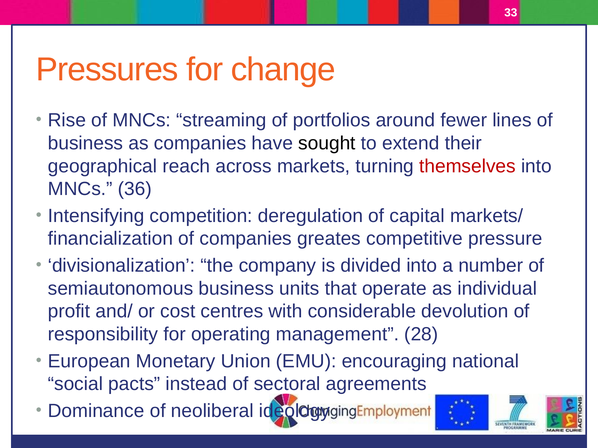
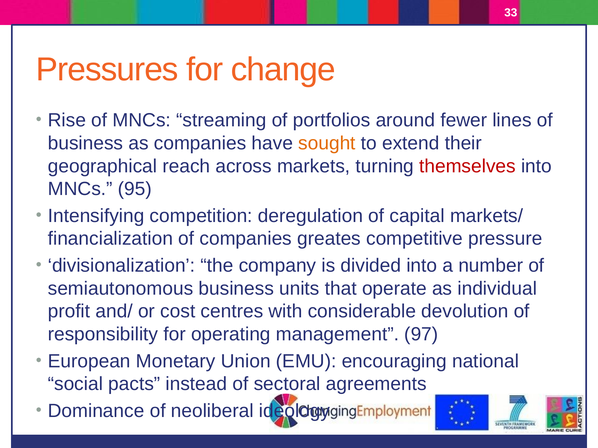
sought colour: black -> orange (327, 143)
36: 36 -> 95 (135, 189)
28: 28 -> 97 (421, 335)
